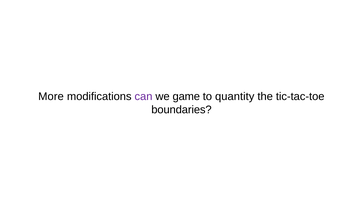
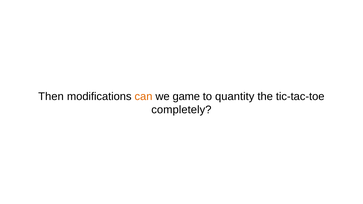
More: More -> Then (51, 96)
can colour: purple -> orange (144, 96)
boundaries: boundaries -> completely (181, 110)
